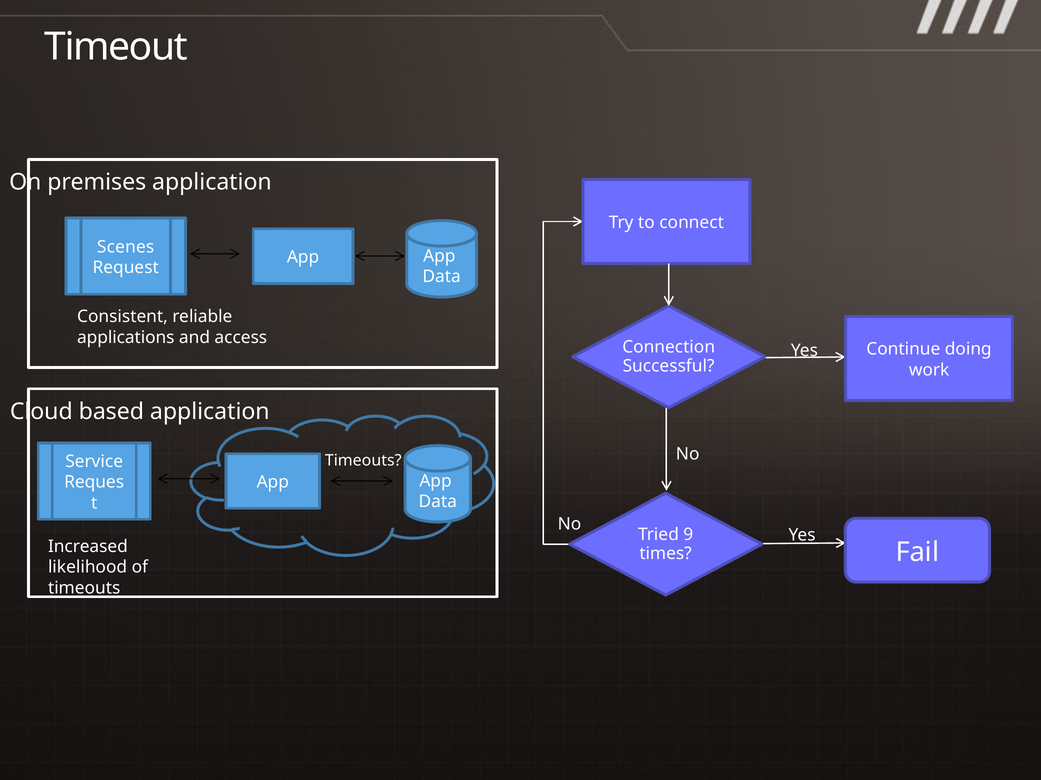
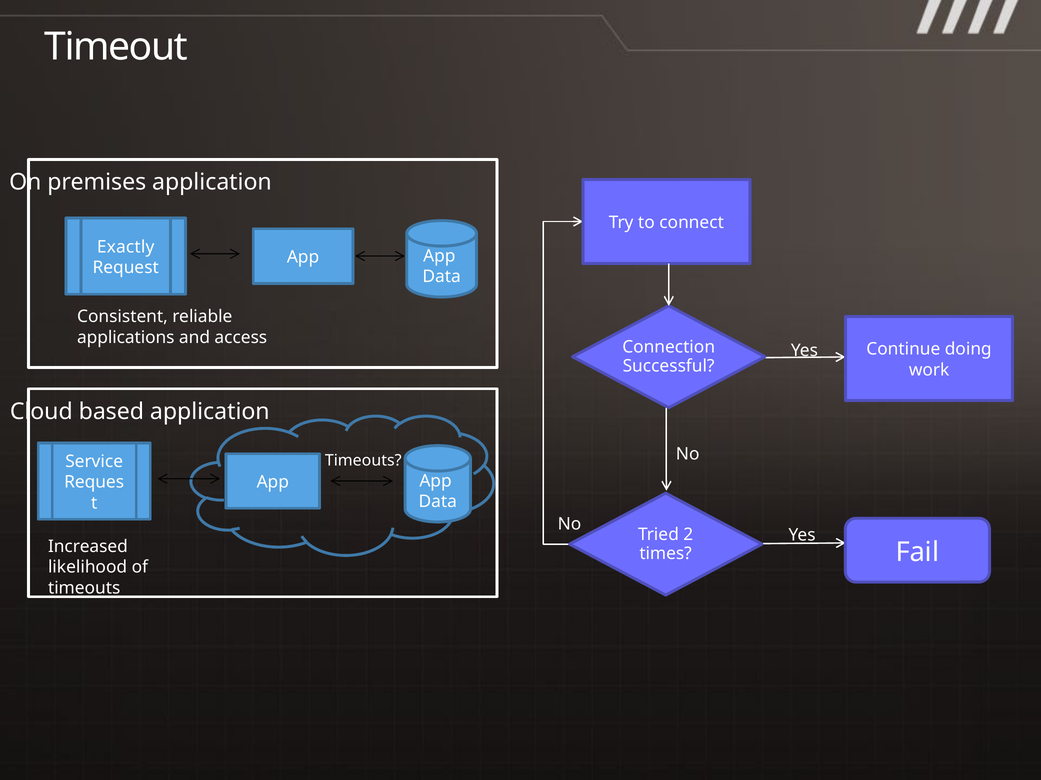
Scenes: Scenes -> Exactly (126, 247)
9: 9 -> 2 (688, 535)
